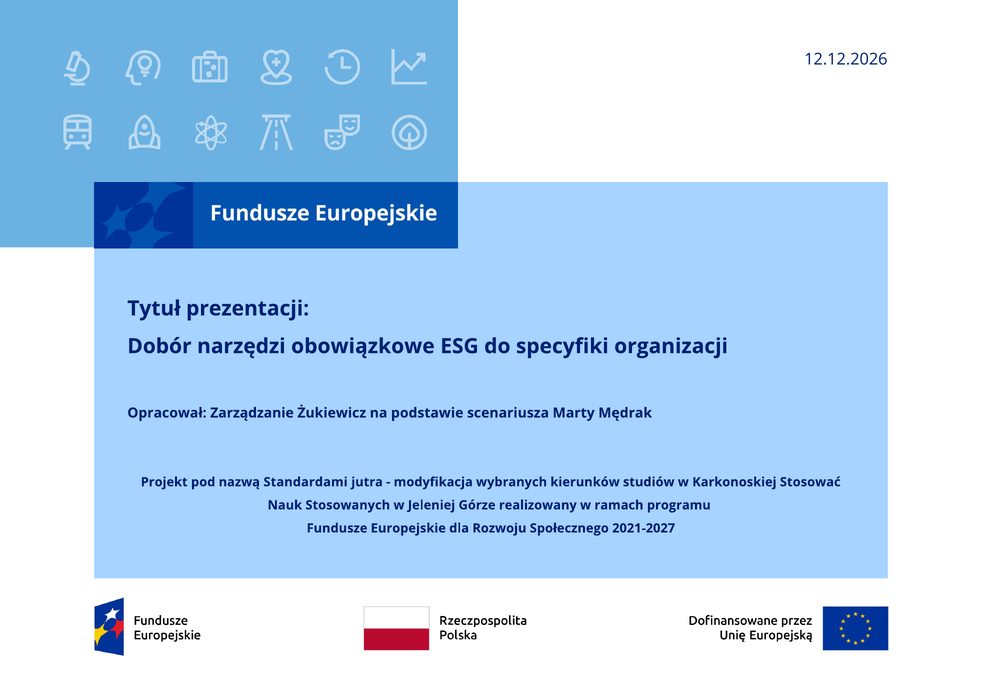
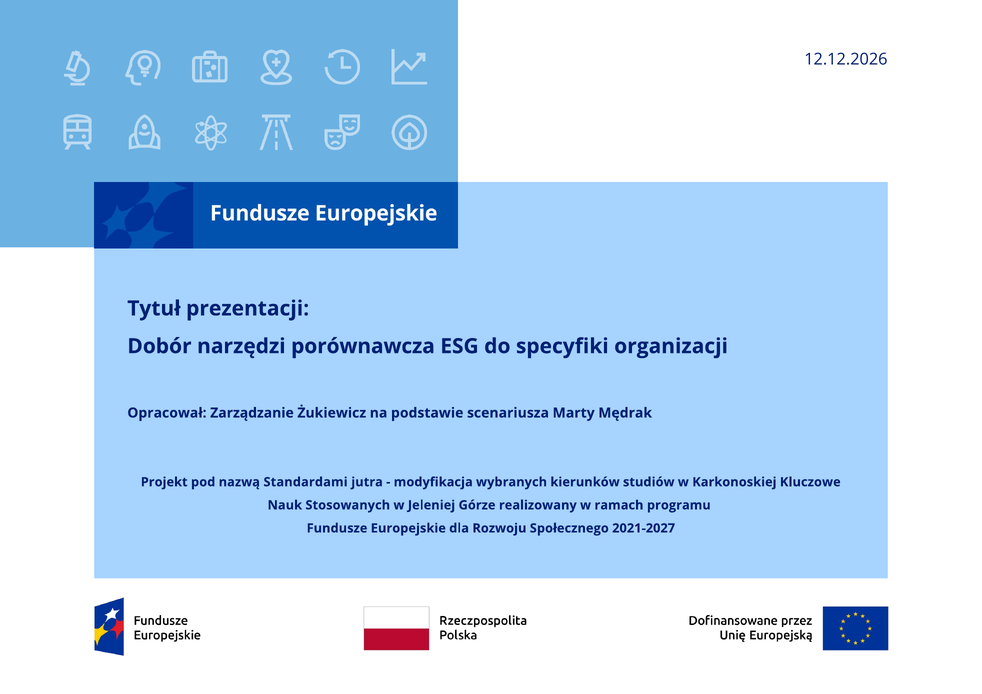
obowiązkowe: obowiązkowe -> porównawcza (363, 346)
Stosować: Stosować -> Kluczowe (810, 482)
